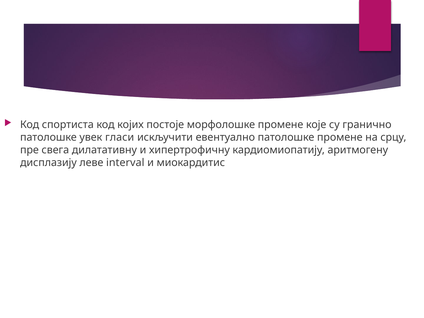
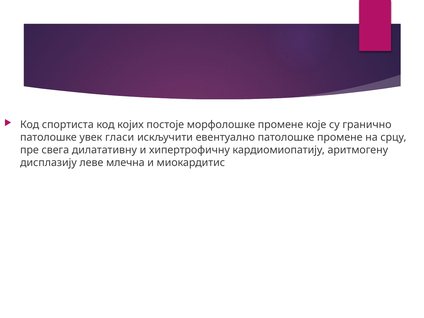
interval: interval -> млечна (125, 163)
